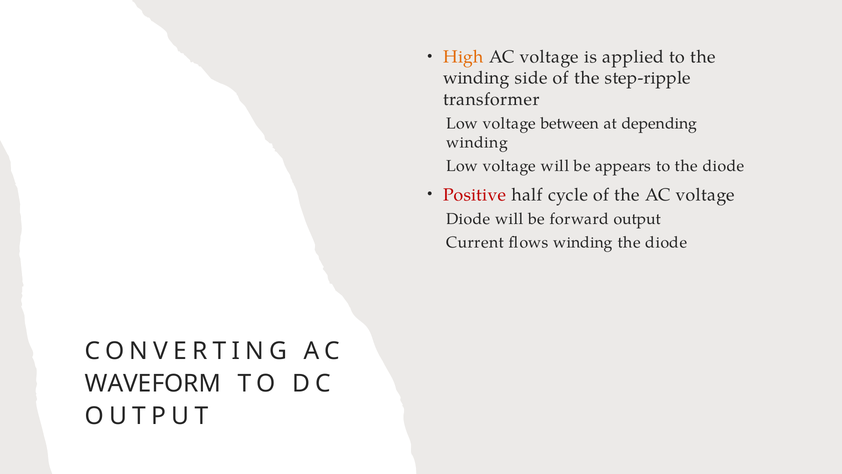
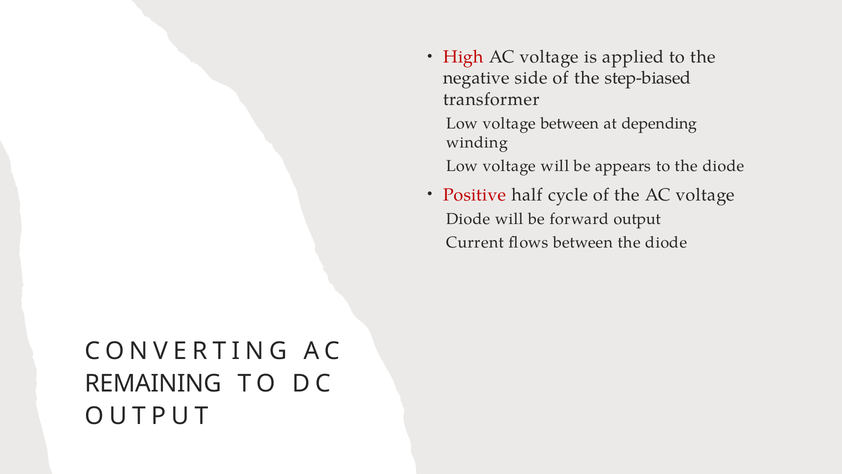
High colour: orange -> red (463, 57)
winding: winding -> negative (476, 78)
step-ripple: step-ripple -> step-biased (648, 78)
flows winding: winding -> between (583, 242)
WAVEFORM: WAVEFORM -> REMAINING (153, 383)
